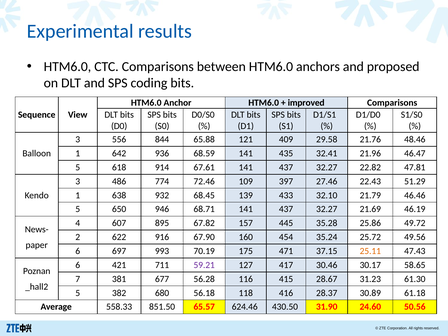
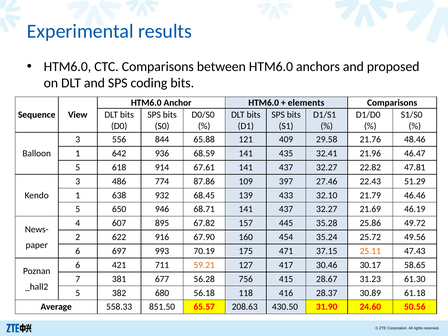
improved: improved -> elements (306, 103)
72.46: 72.46 -> 87.86 (204, 181)
59.21 colour: purple -> orange (204, 265)
116: 116 -> 756 (246, 279)
624.46: 624.46 -> 208.63 (245, 307)
